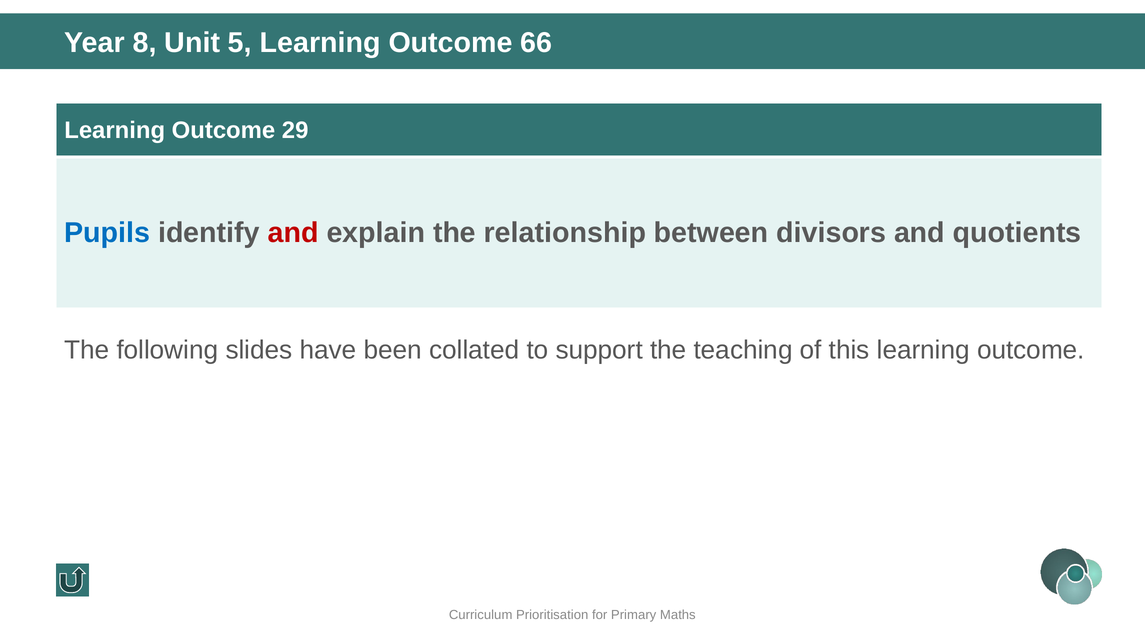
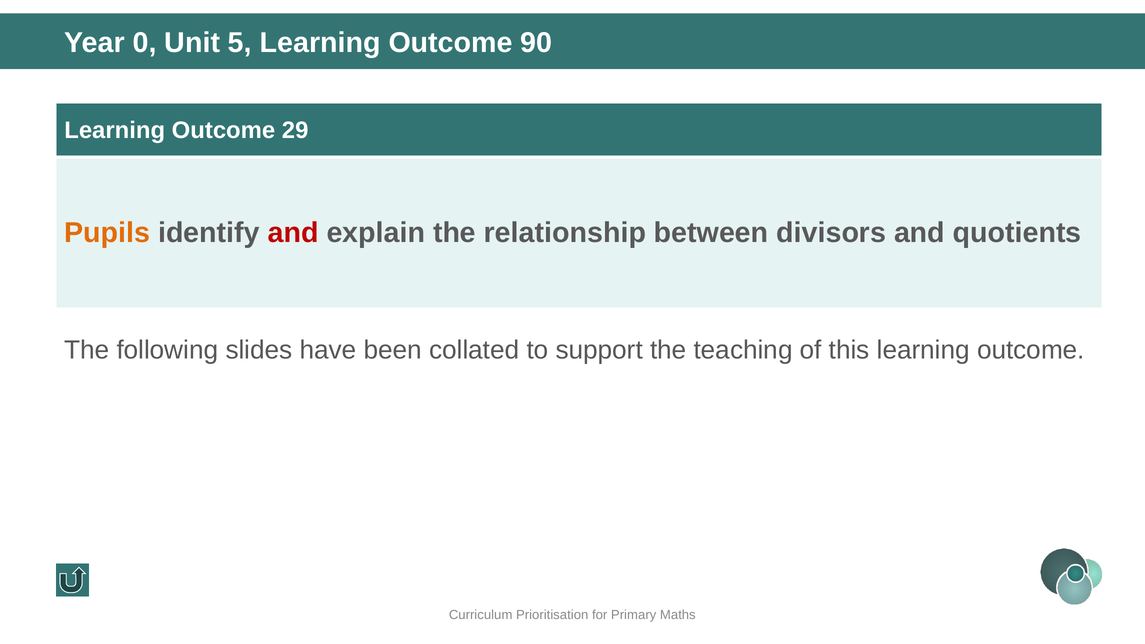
8: 8 -> 0 (145, 43)
66: 66 -> 90 (536, 43)
Pupils colour: blue -> orange (107, 233)
